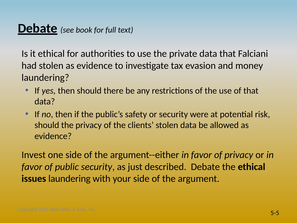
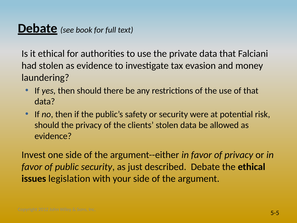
issues laundering: laundering -> legislation (69, 179)
